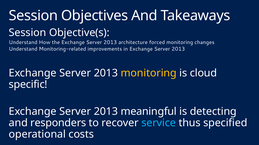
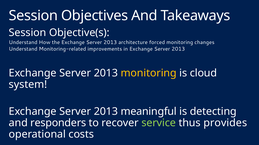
specific: specific -> system (28, 85)
service colour: light blue -> light green (159, 123)
specified: specified -> provides (225, 123)
